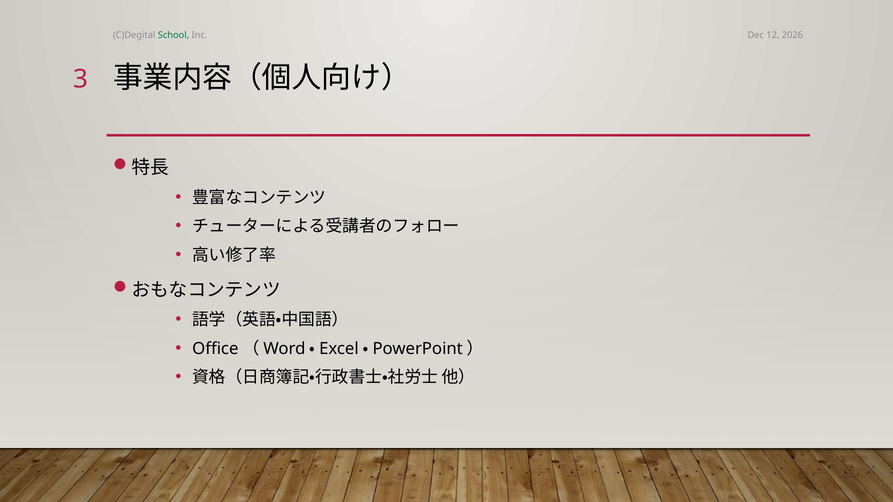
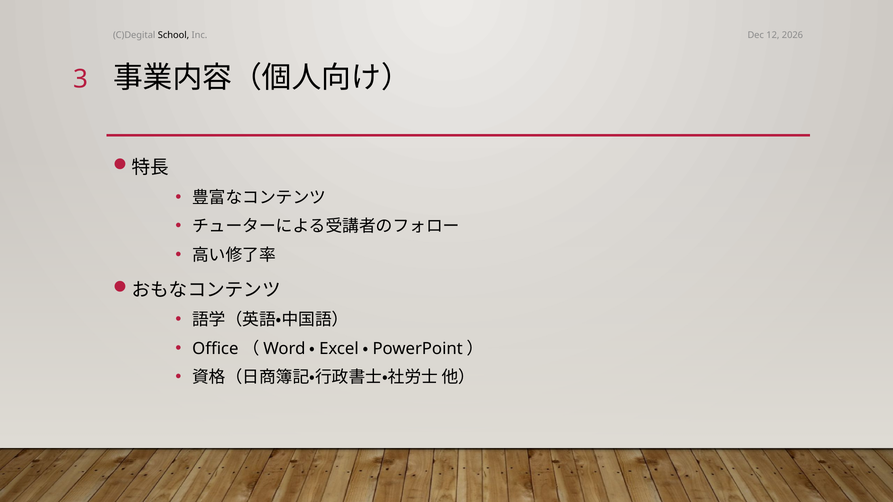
School colour: green -> black (173, 35)
